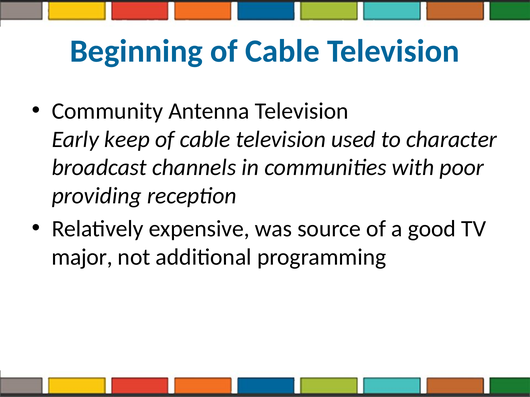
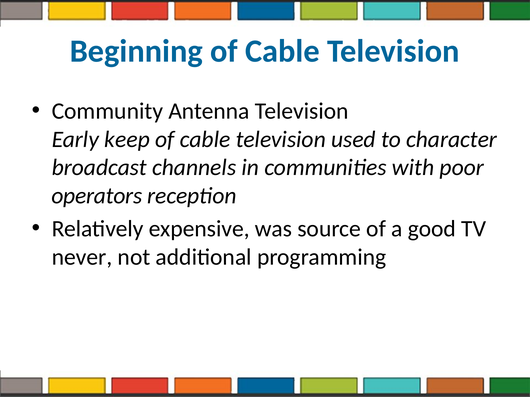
providing: providing -> operators (97, 196)
major: major -> never (82, 257)
